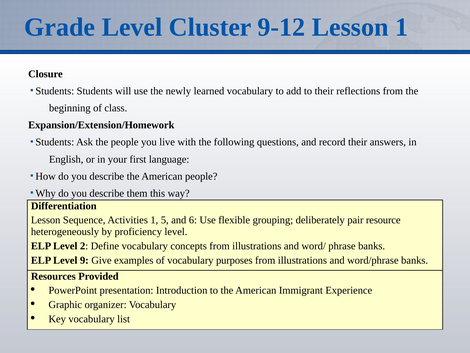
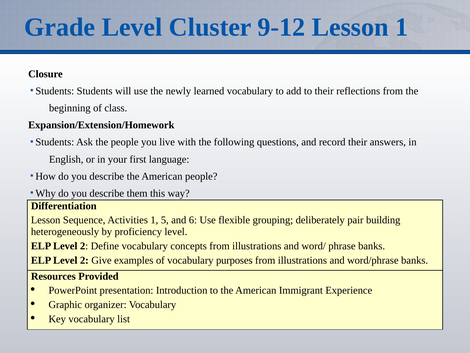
resource: resource -> building (383, 220)
9: 9 -> 2 (84, 260)
